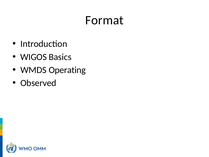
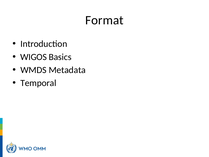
Operating: Operating -> Metadata (67, 70)
Observed: Observed -> Temporal (38, 83)
